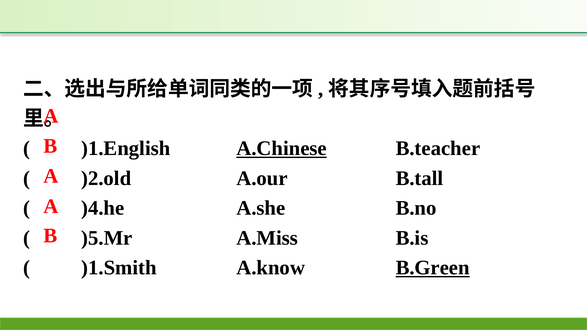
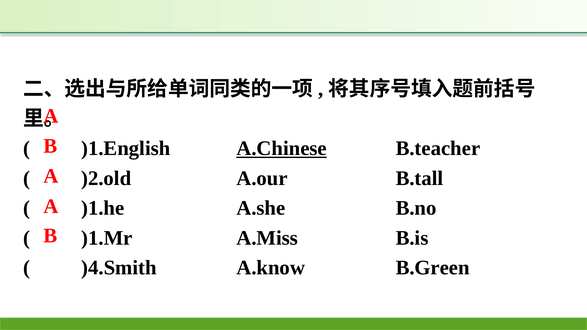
)4.he: )4.he -> )1.he (103, 208)
)5.Mr: )5.Mr -> )1.Mr (107, 238)
)1.Smith: )1.Smith -> )4.Smith (119, 268)
B.Green underline: present -> none (433, 268)
